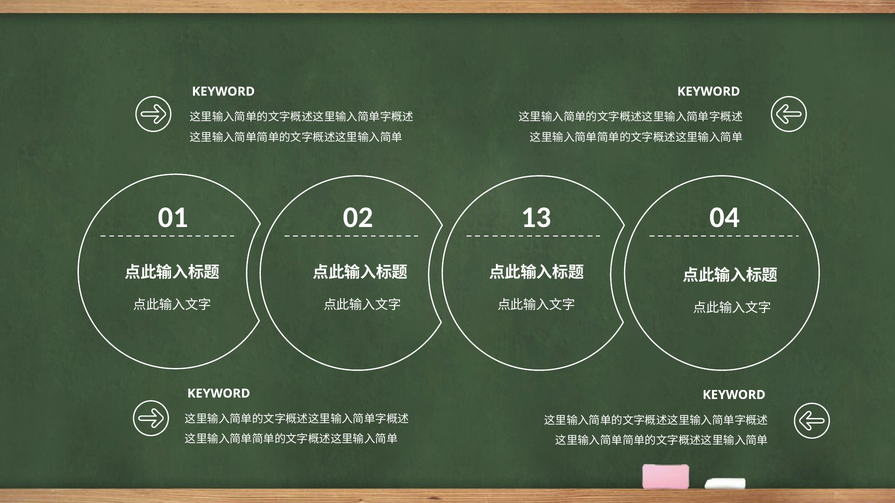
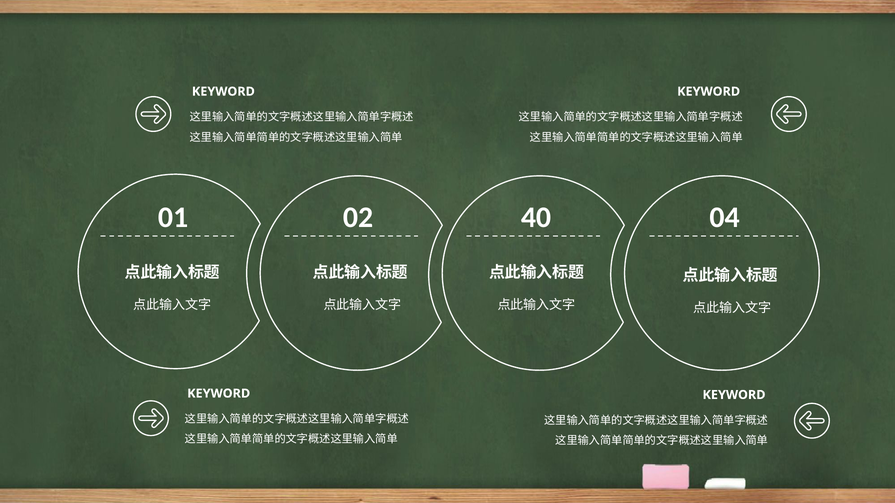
13: 13 -> 40 (536, 218)
